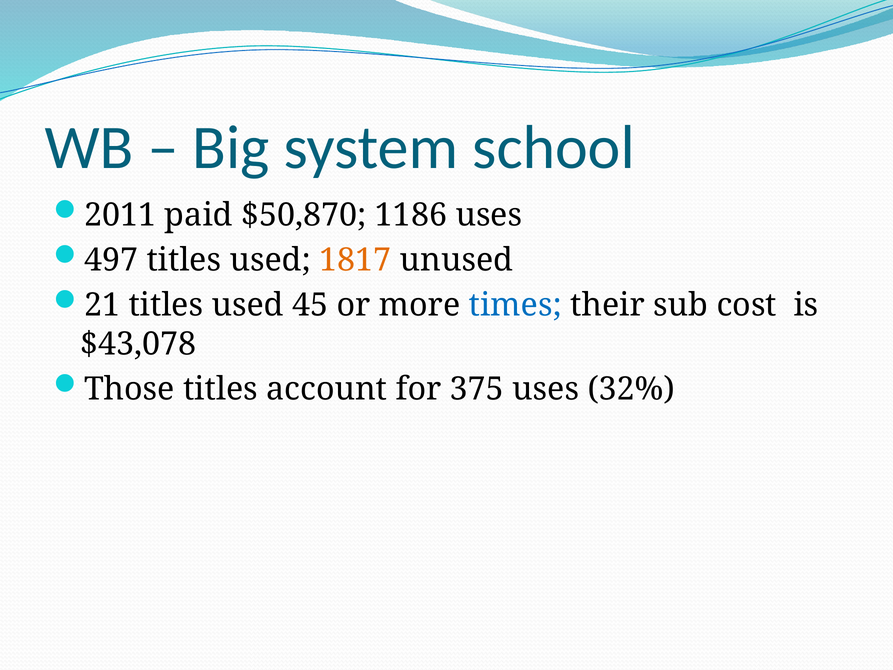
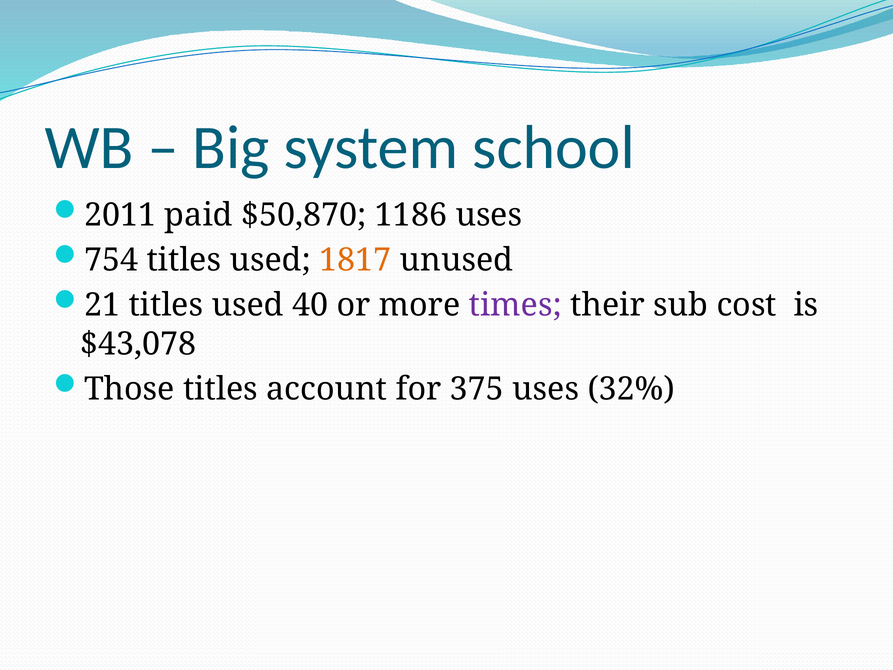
497: 497 -> 754 (111, 260)
45: 45 -> 40 (310, 305)
times colour: blue -> purple (515, 305)
